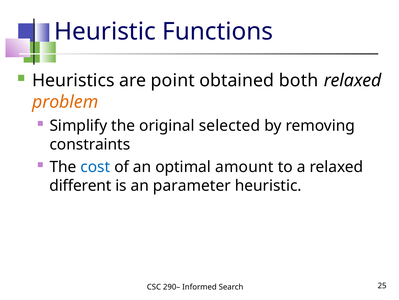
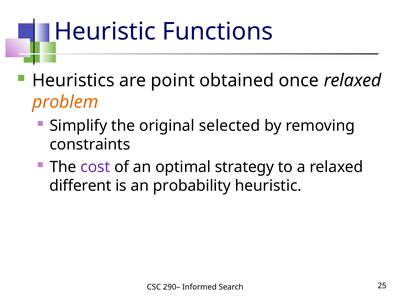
both: both -> once (299, 80)
cost colour: blue -> purple (95, 167)
amount: amount -> strategy (244, 167)
parameter: parameter -> probability (192, 185)
